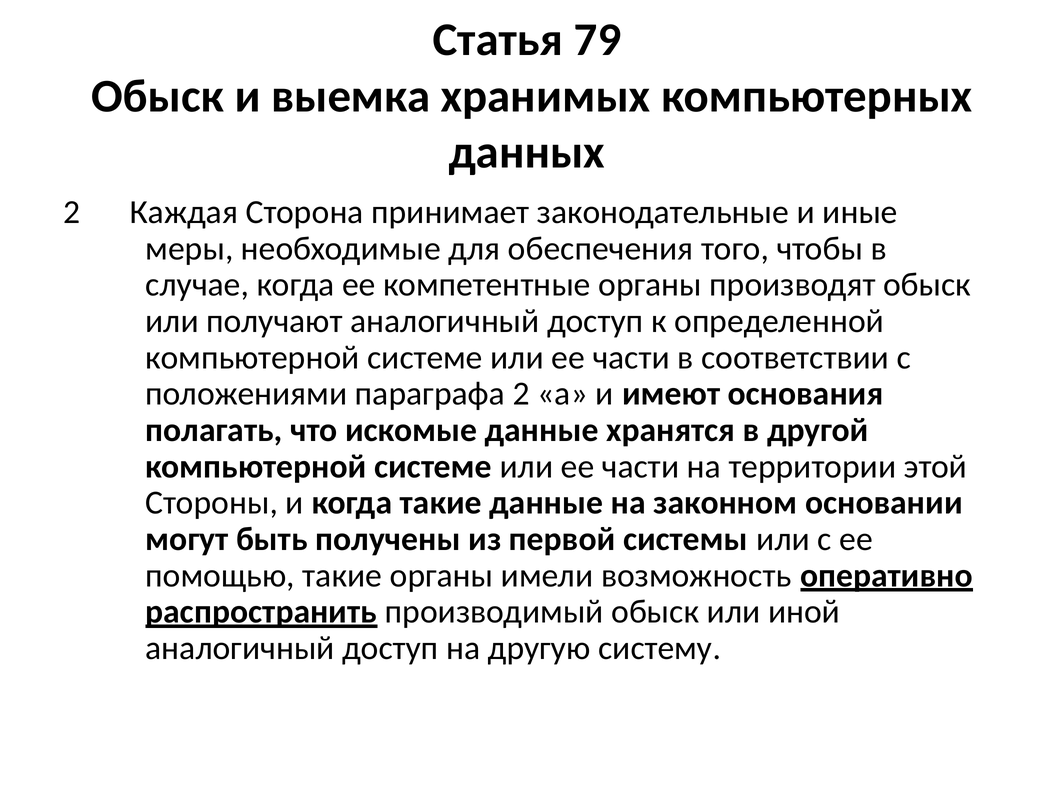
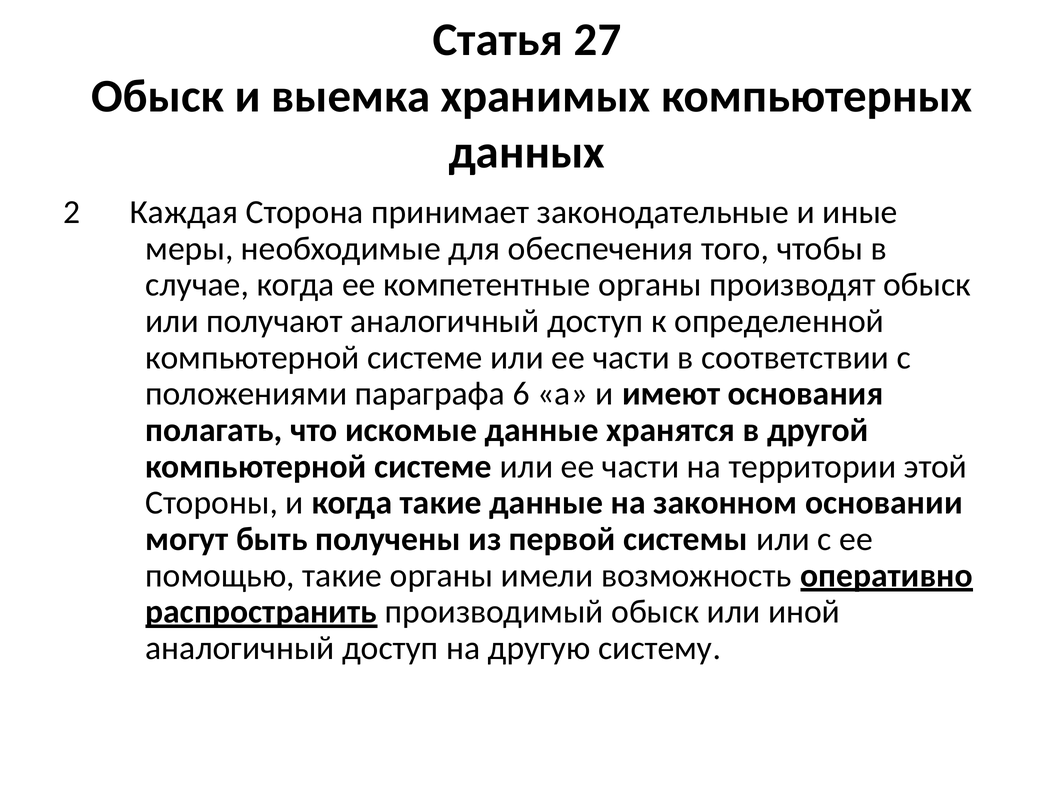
79: 79 -> 27 (598, 40)
параграфа 2: 2 -> 6 (521, 394)
